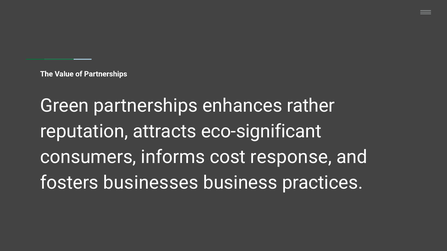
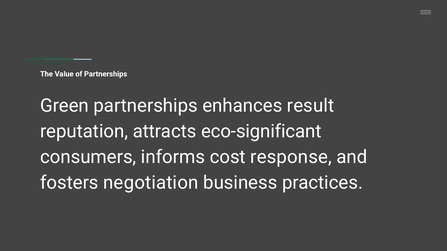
rather: rather -> result (311, 106)
businesses: businesses -> negotiation (151, 183)
